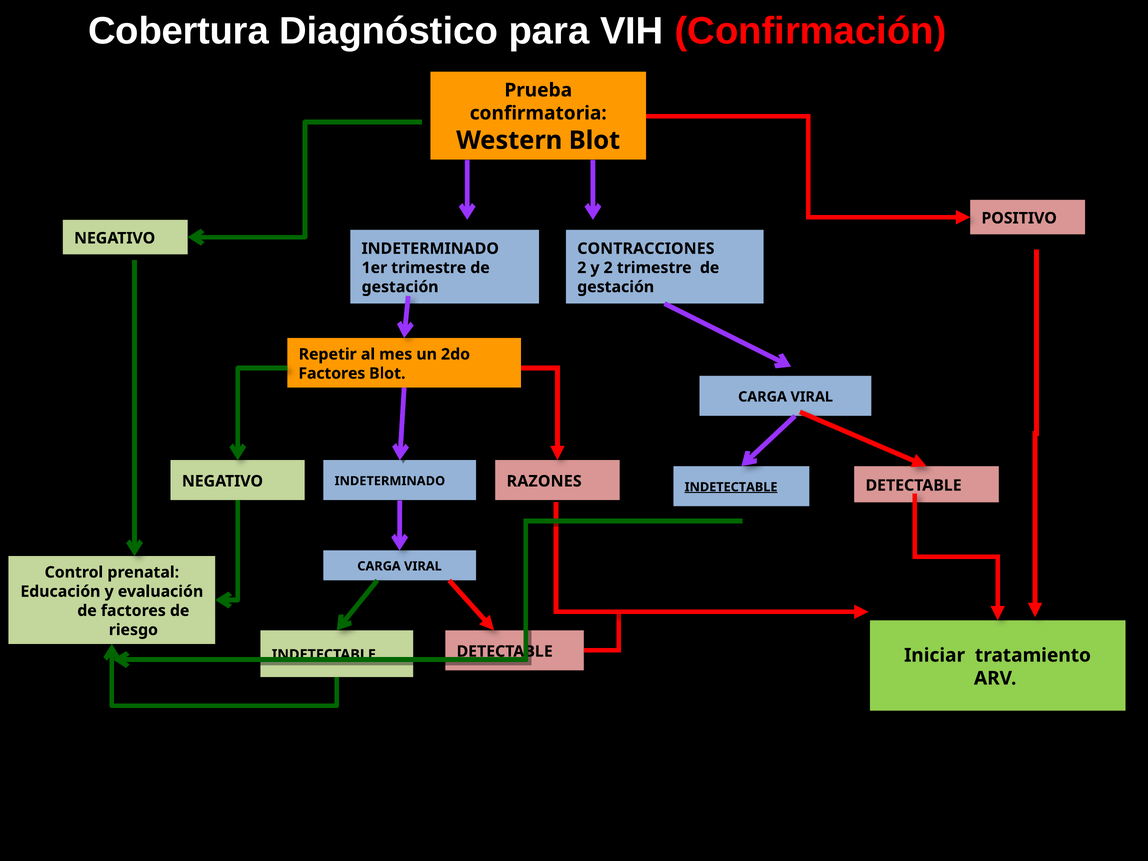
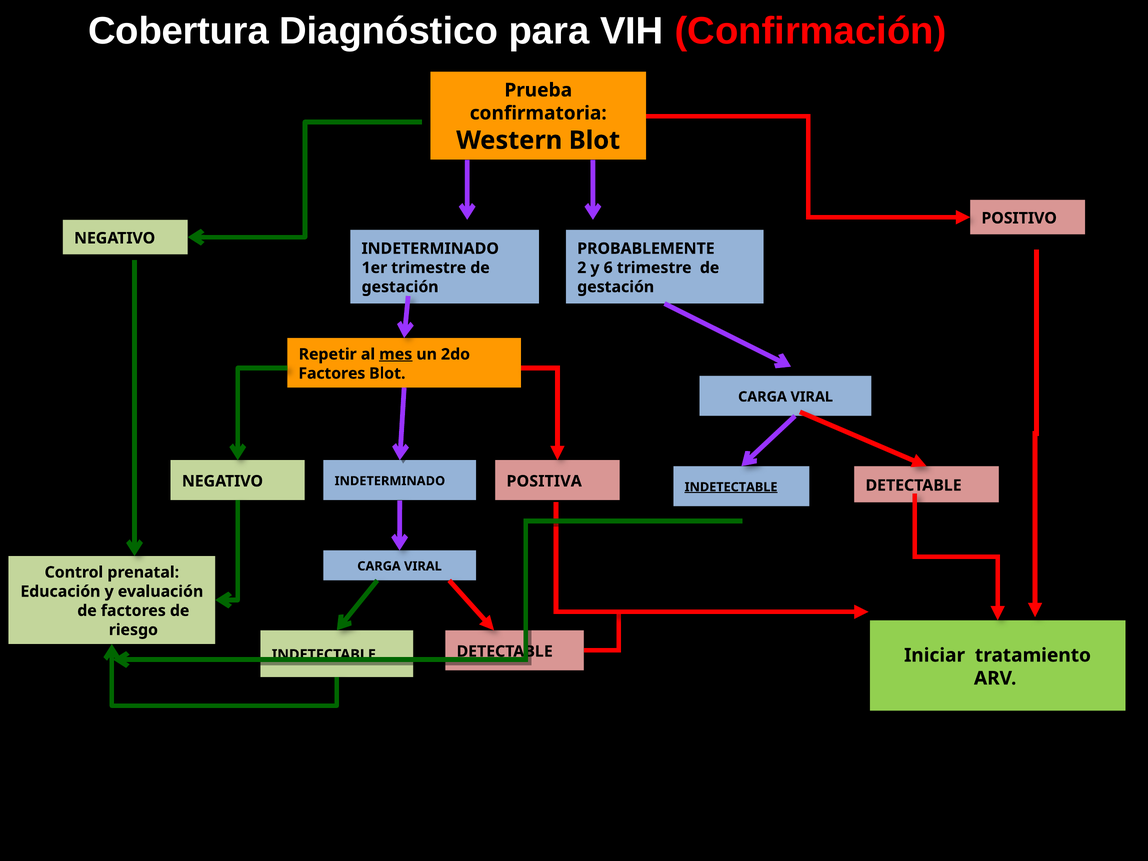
CONTRACCIONES: CONTRACCIONES -> PROBABLEMENTE (646, 249)
y 2: 2 -> 6 (608, 268)
mes underline: none -> present (396, 354)
RAZONES: RAZONES -> POSITIVA (544, 481)
